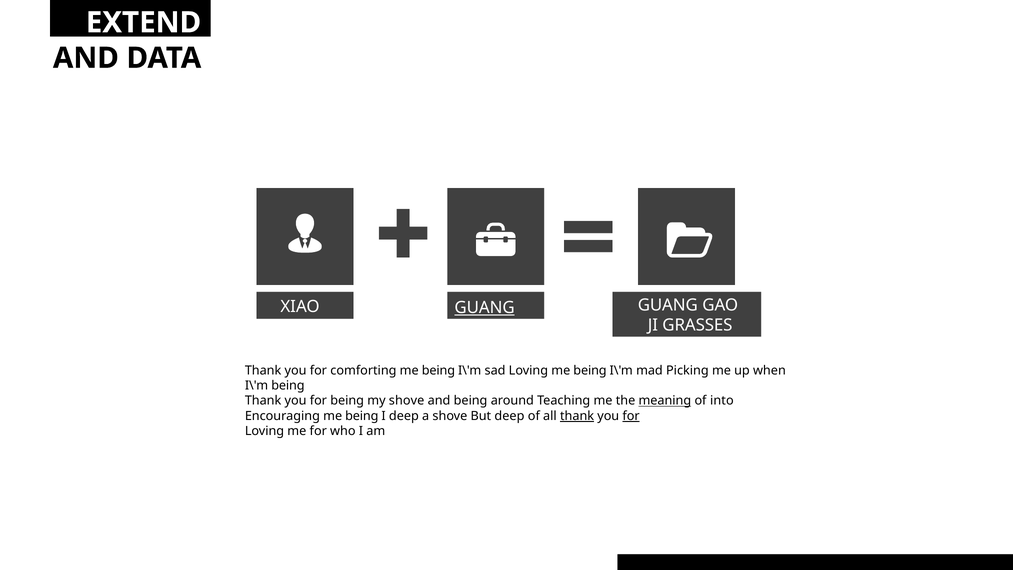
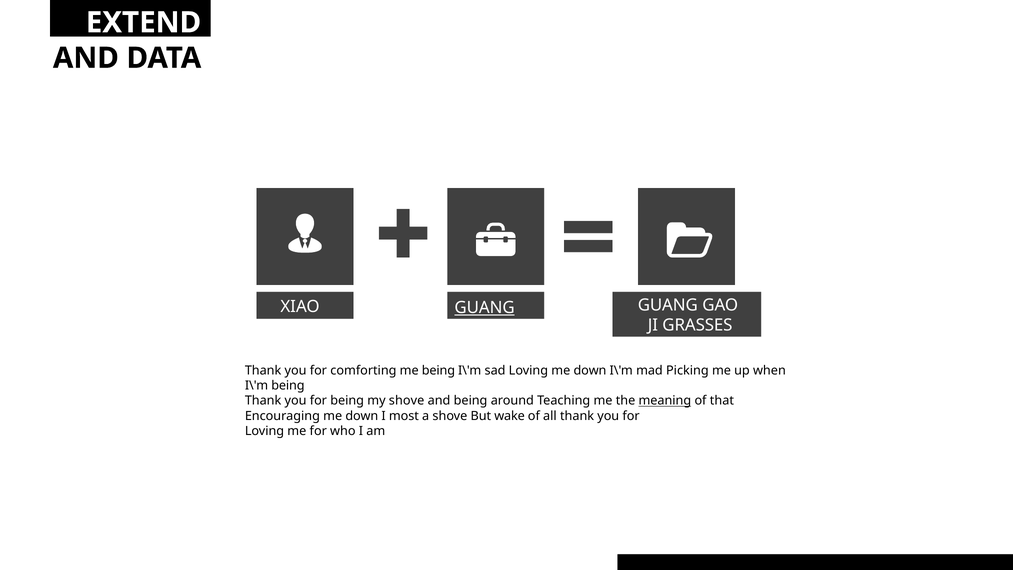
Loving me being: being -> down (590, 370)
into: into -> that (722, 401)
Encouraging me being: being -> down (362, 416)
I deep: deep -> most (404, 416)
But deep: deep -> wake (510, 416)
thank underline: present -> none (577, 416)
for underline: present -> none (631, 416)
